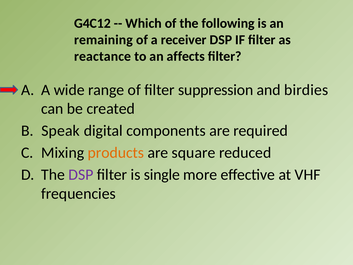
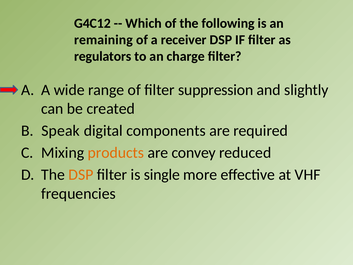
reactance: reactance -> regulators (103, 56)
affects: affects -> charge (186, 56)
birdies: birdies -> slightly (306, 90)
square: square -> convey (194, 153)
DSP colour: purple -> orange (81, 175)
